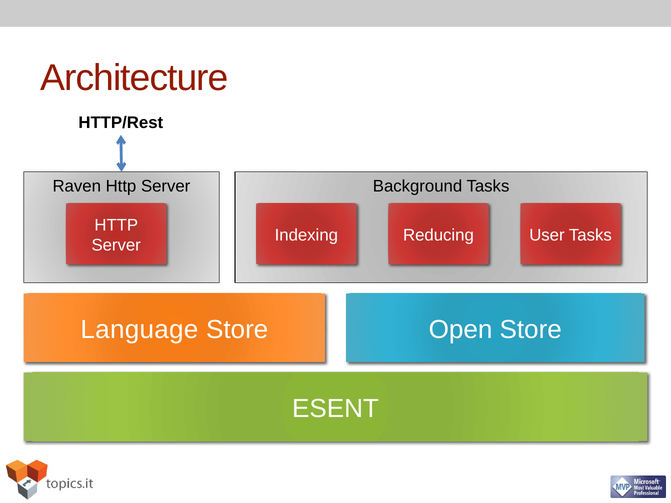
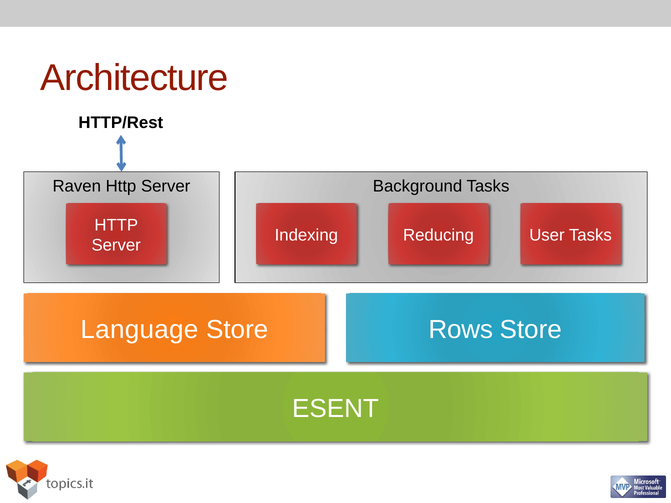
Open: Open -> Rows (461, 330)
